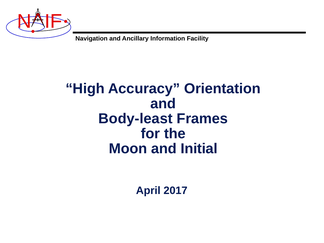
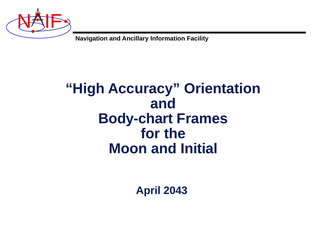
Body-least: Body-least -> Body-chart (136, 119)
2017: 2017 -> 2043 (176, 191)
